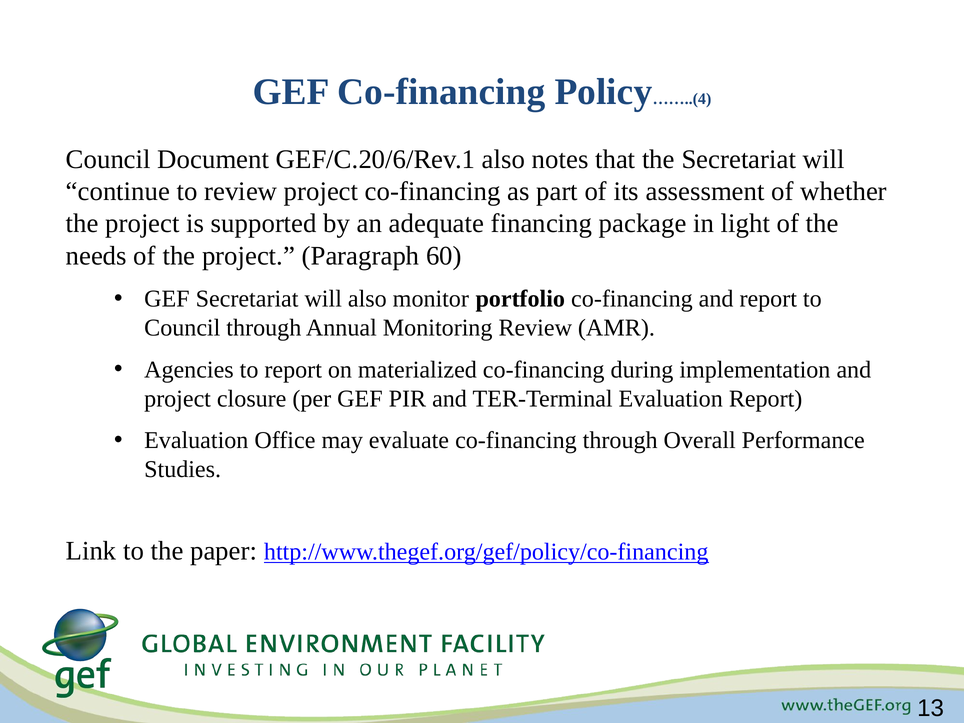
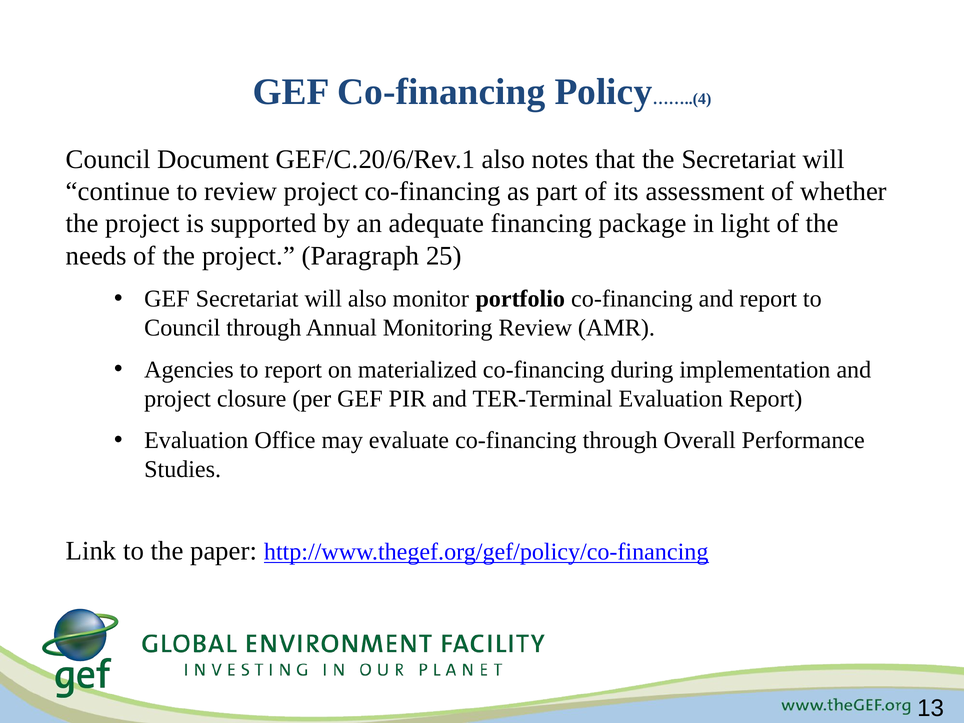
60: 60 -> 25 (444, 256)
